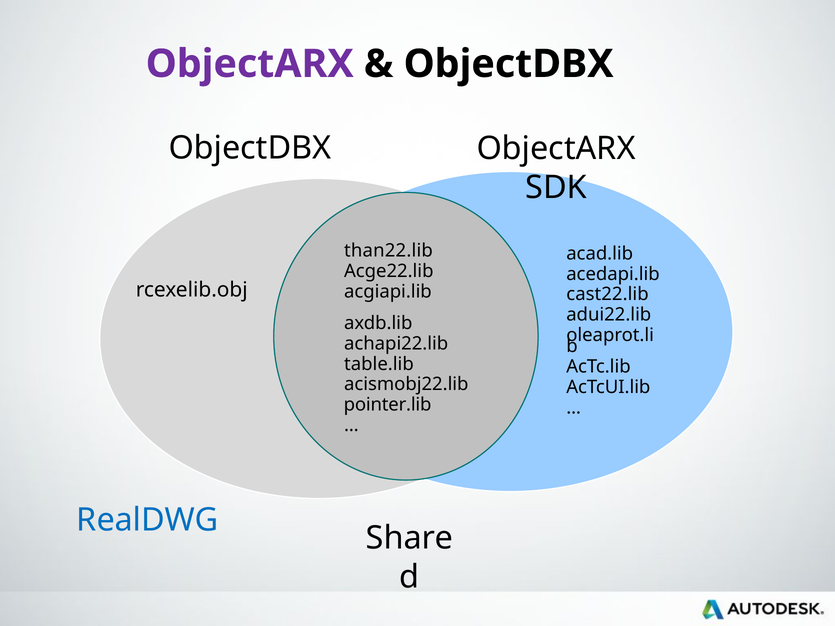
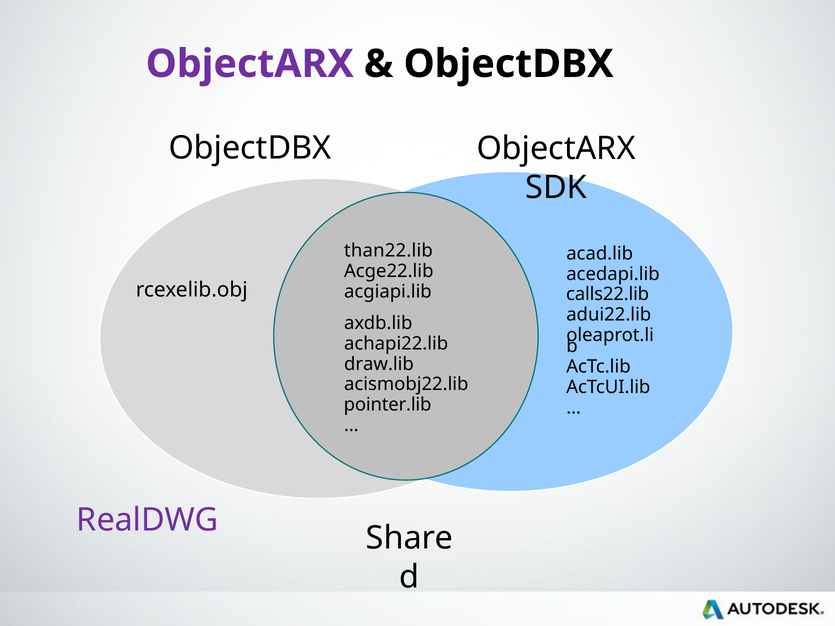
cast22.lib: cast22.lib -> calls22.lib (608, 294)
table.lib: table.lib -> draw.lib (379, 364)
RealDWG colour: blue -> purple (147, 520)
